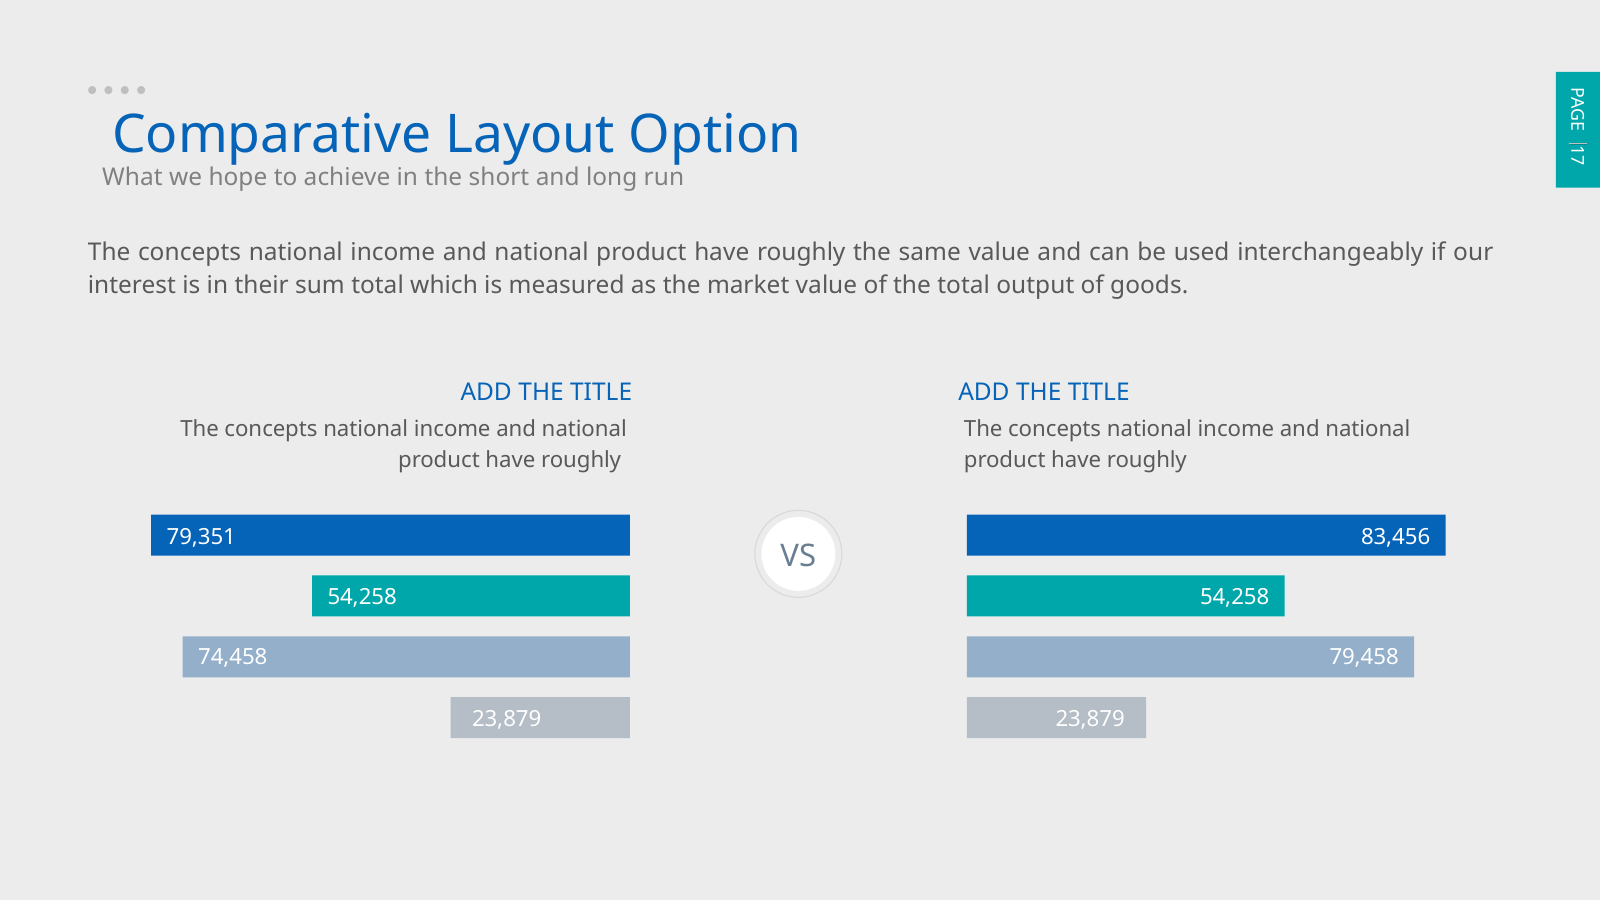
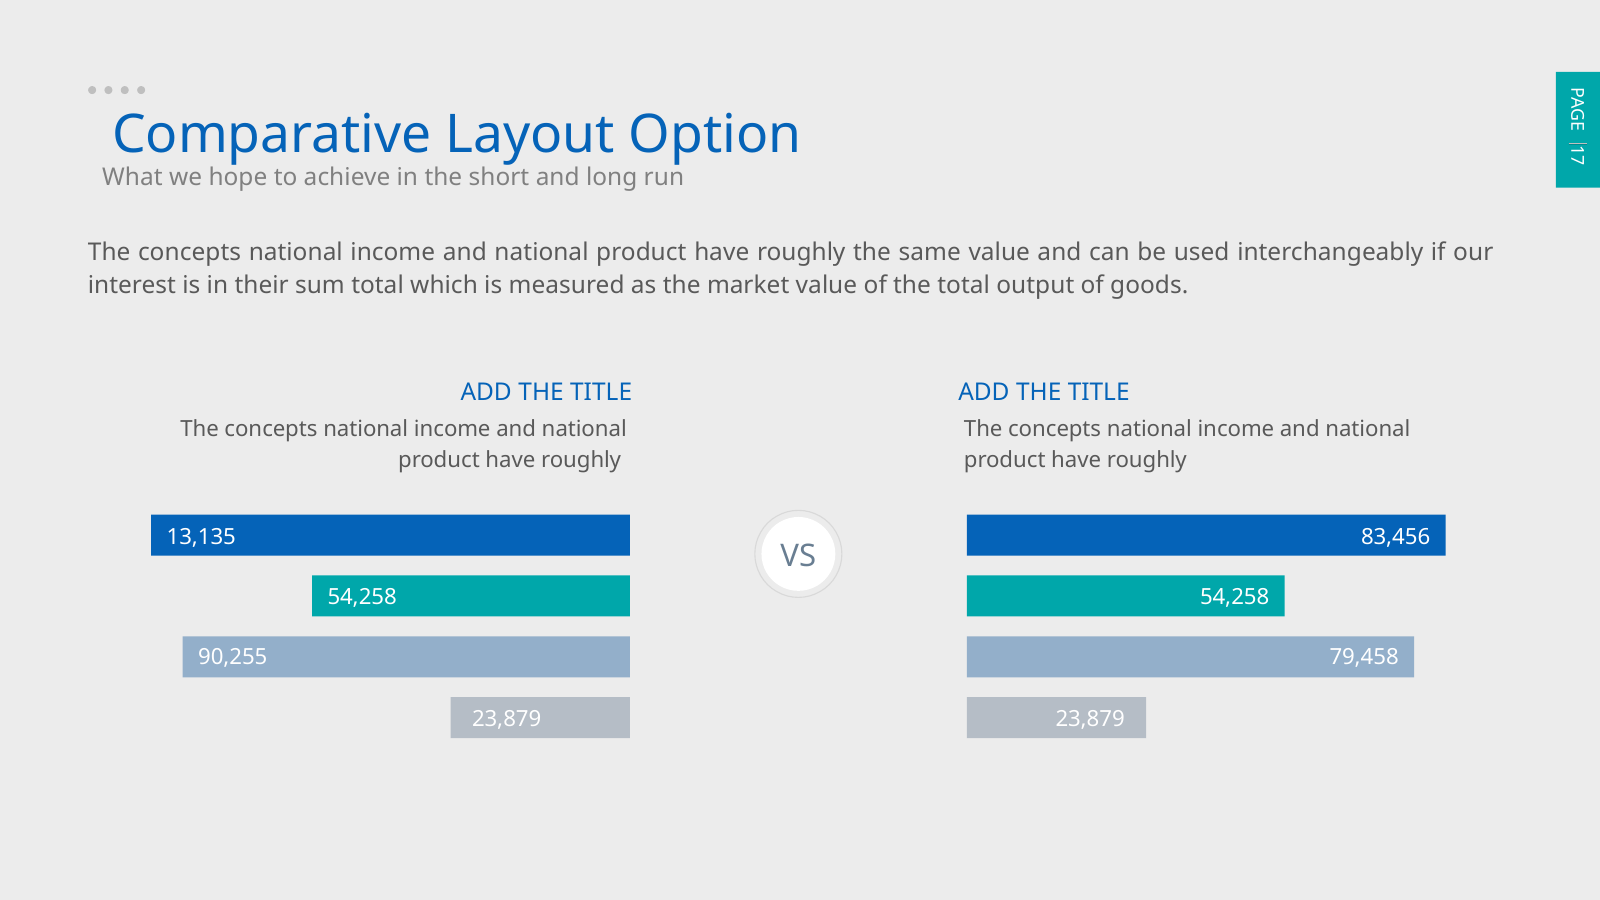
79,351: 79,351 -> 13,135 (201, 537)
74,458: 74,458 -> 90,255 (233, 657)
